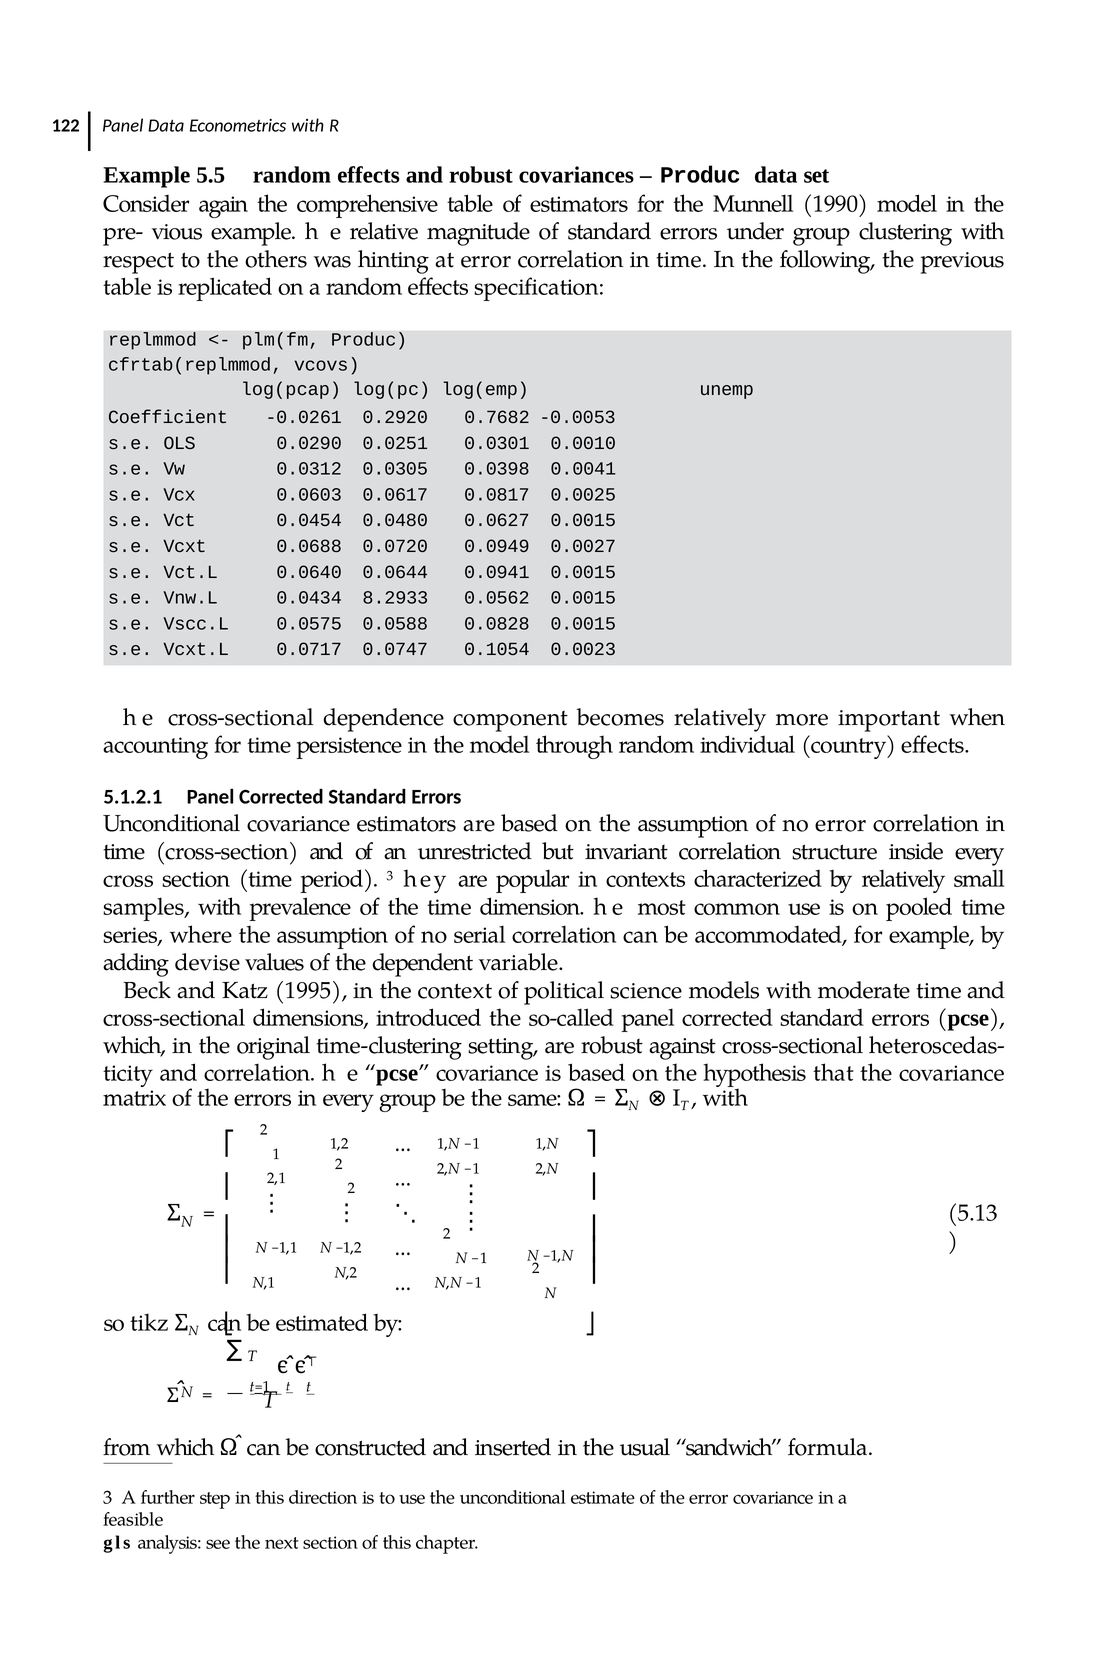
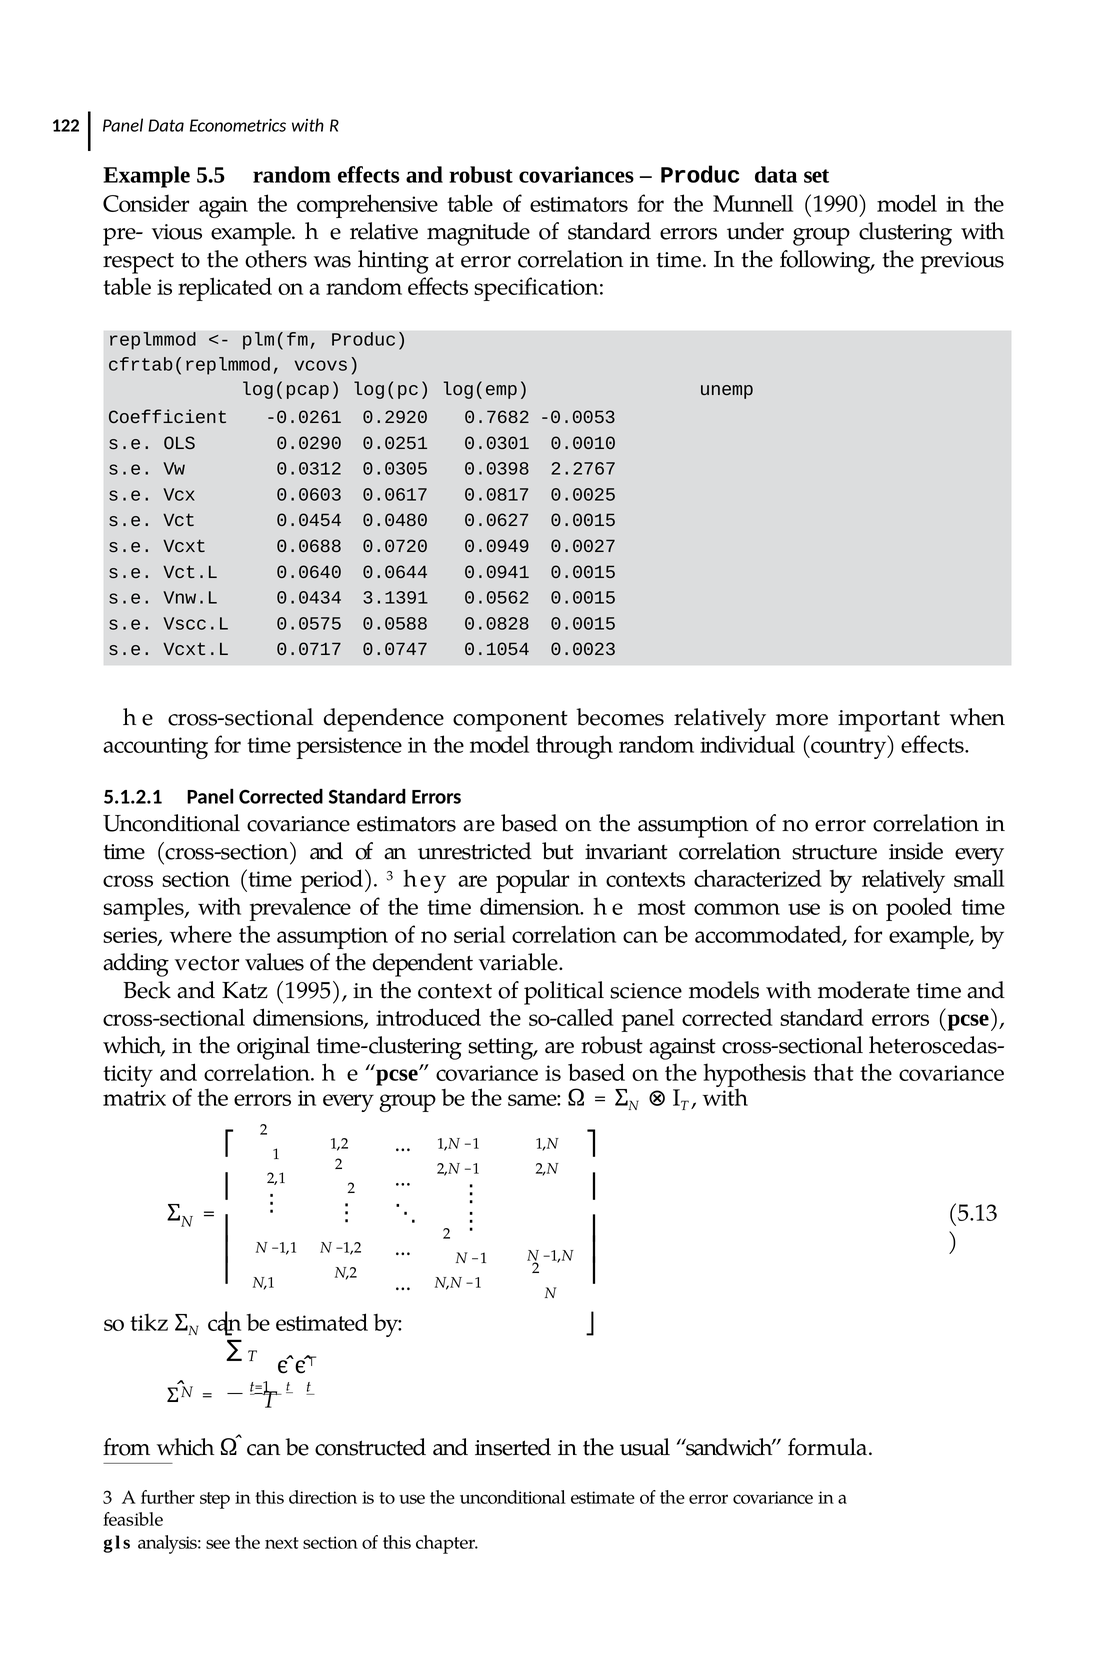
0.0041: 0.0041 -> 2.2767 (583, 469)
8.2933: 8.2933 -> 3.1391 (395, 598)
devise: devise -> vector (207, 963)
